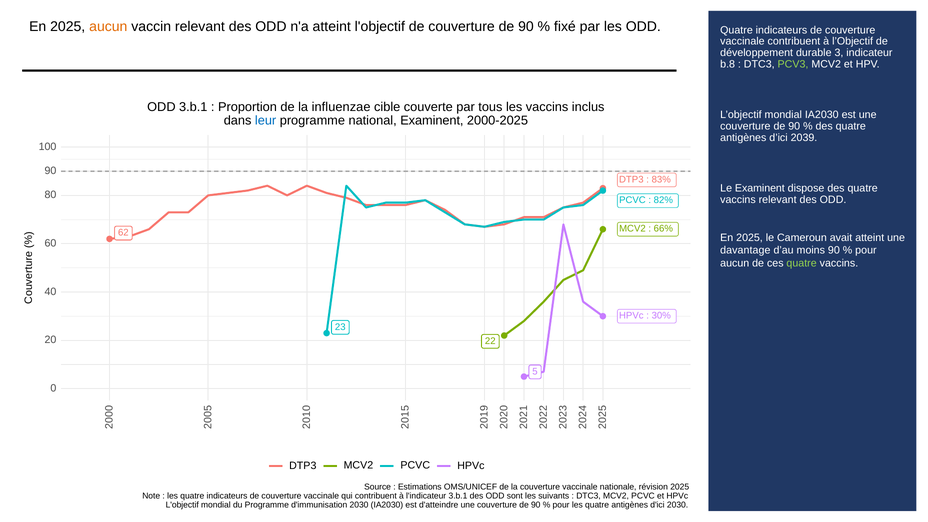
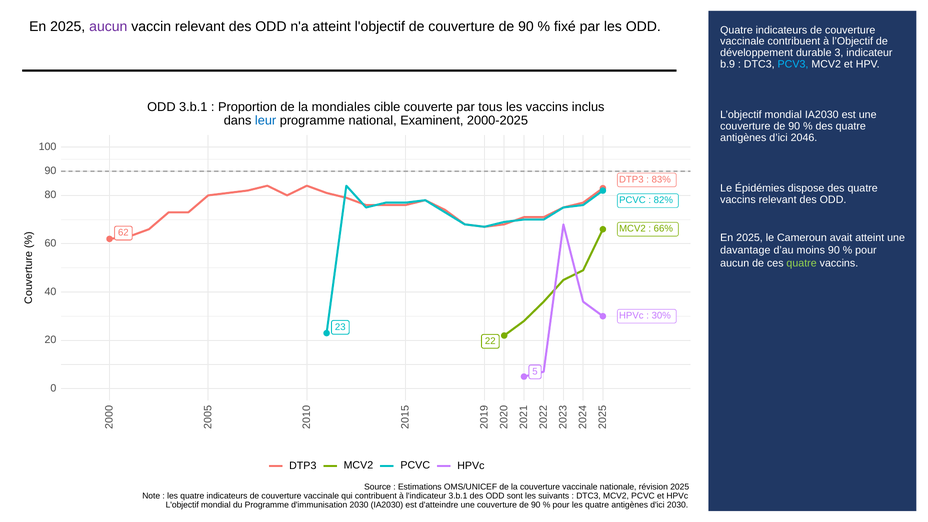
aucun colour: orange -> purple (108, 27)
b.8: b.8 -> b.9 (728, 64)
PCV3 colour: light green -> light blue (793, 64)
influenzae: influenzae -> mondiales (341, 107)
2039: 2039 -> 2046 (804, 138)
Le Examinent: Examinent -> Épidémies (760, 188)
